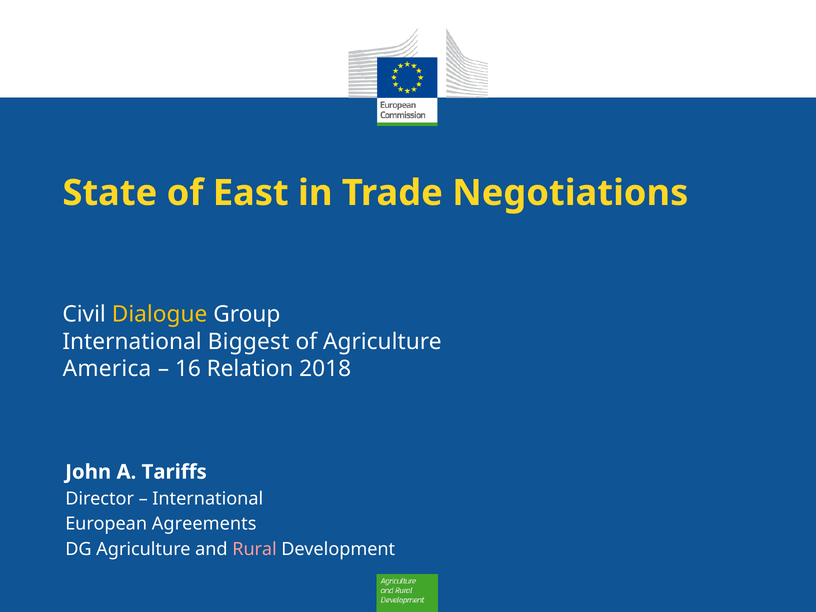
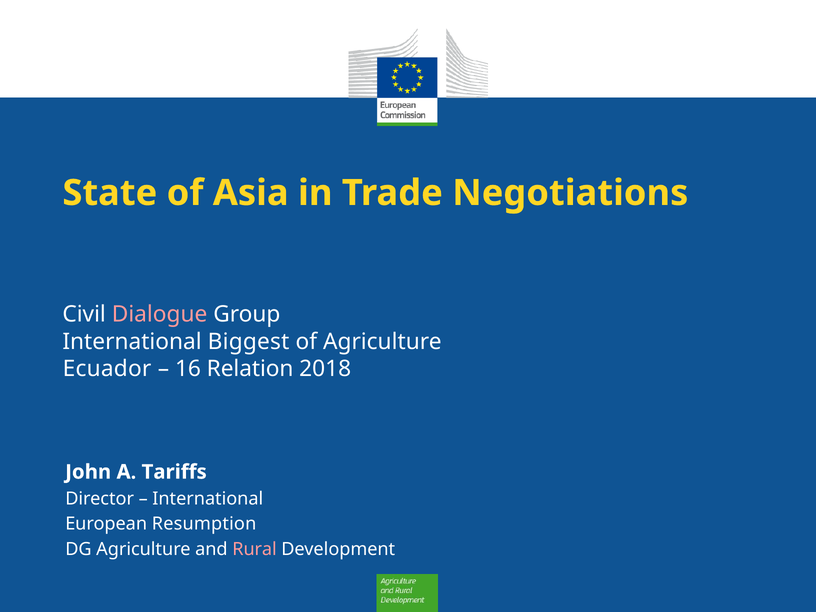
East: East -> Asia (251, 193)
Dialogue colour: yellow -> pink (160, 314)
America: America -> Ecuador (107, 369)
Agreements: Agreements -> Resumption (204, 524)
